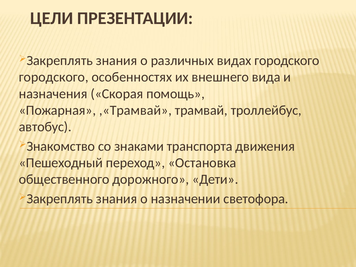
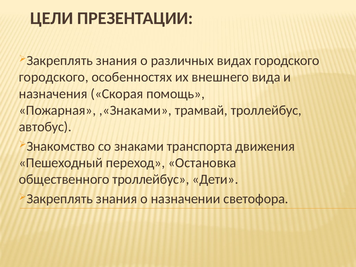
,«Трамвай: ,«Трамвай -> ,«Знаками (135, 110)
общественного дорожного: дорожного -> троллейбус (151, 179)
